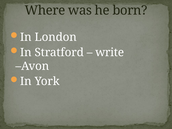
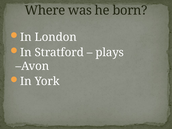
write: write -> plays (110, 52)
